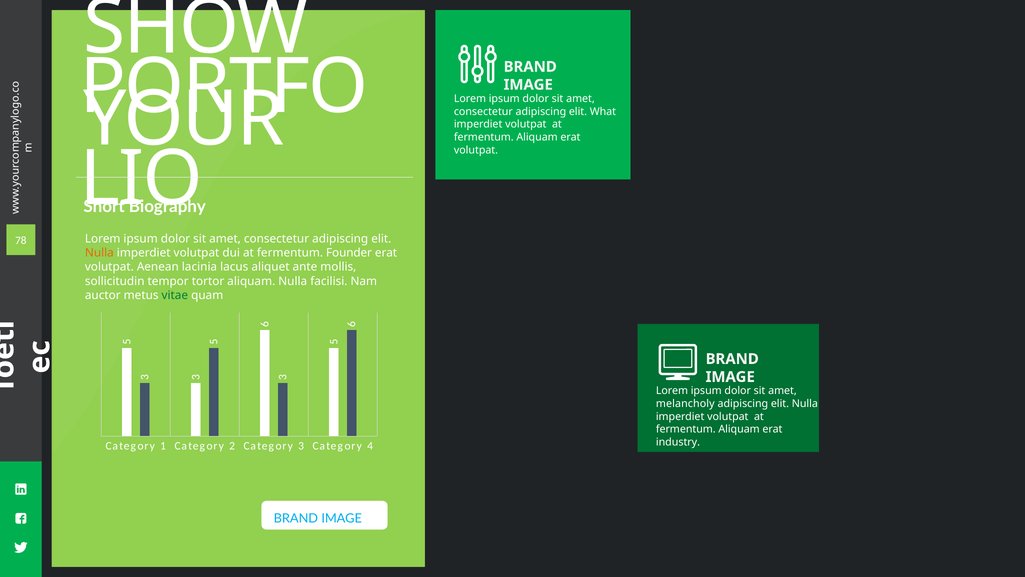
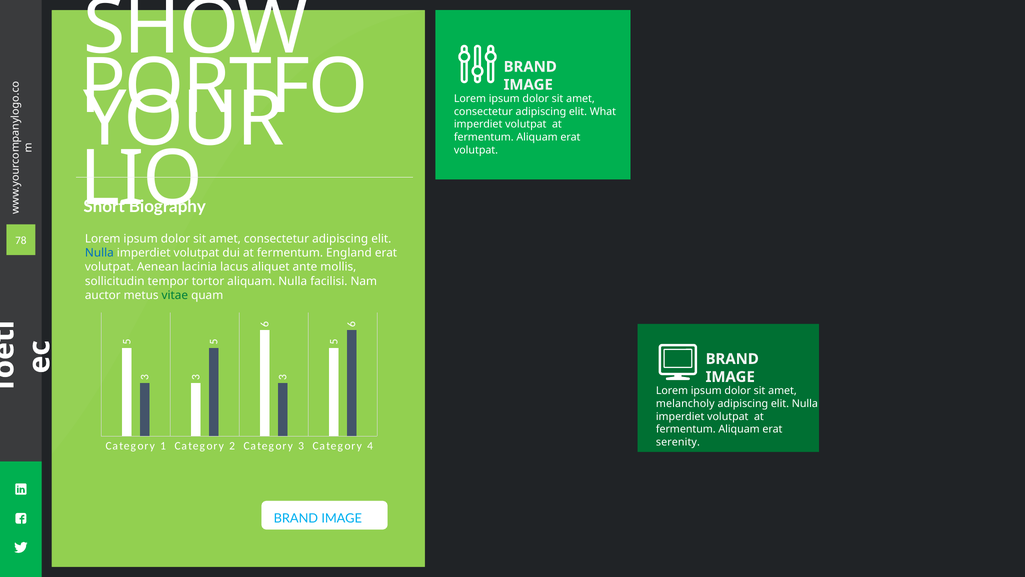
Nulla colour: orange -> blue (99, 253)
Founder: Founder -> England (349, 253)
industry: industry -> serenity (678, 442)
